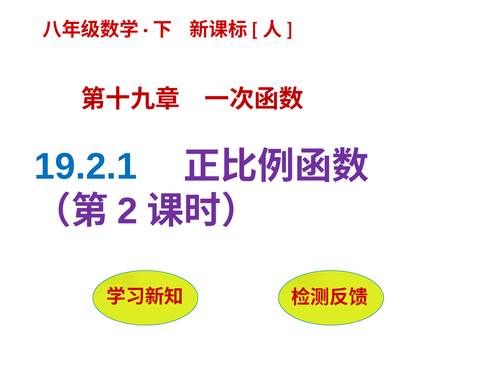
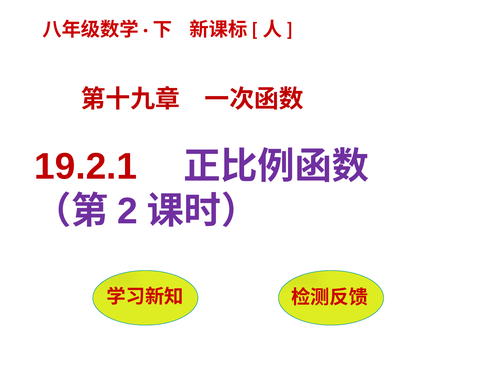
19.2.1 colour: blue -> red (86, 167)
